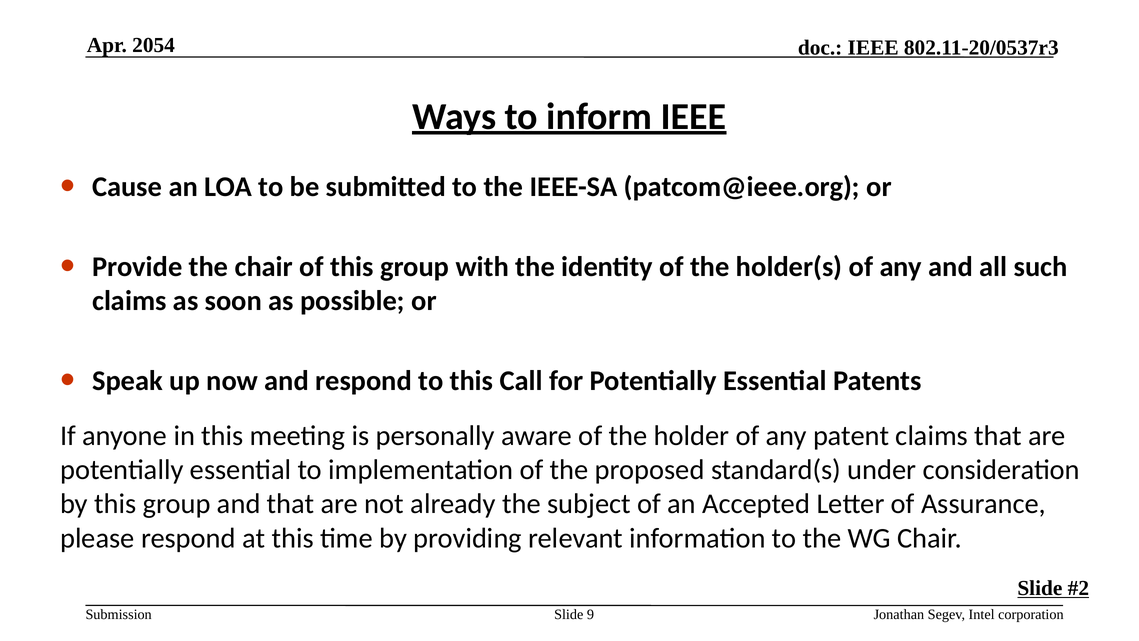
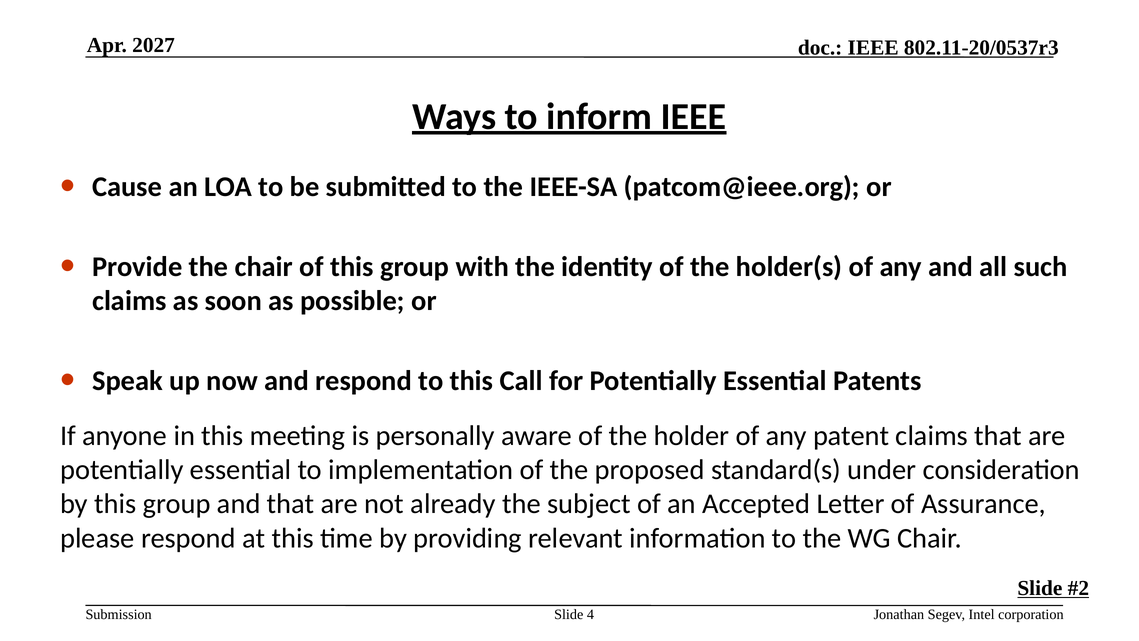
2054: 2054 -> 2027 (154, 45)
9: 9 -> 4 (591, 614)
